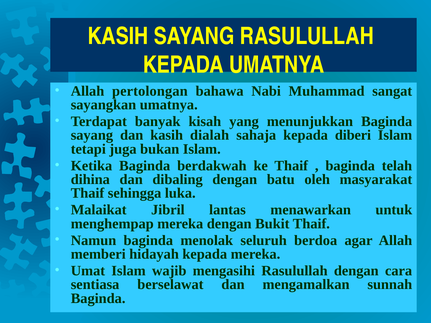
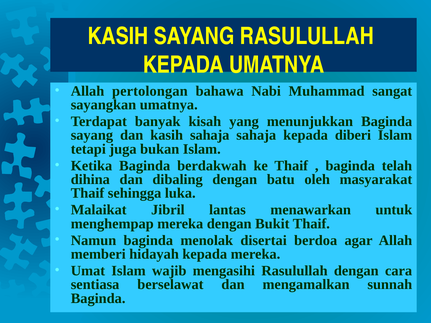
kasih dialah: dialah -> sahaja (210, 135)
seluruh: seluruh -> disertai (264, 240)
